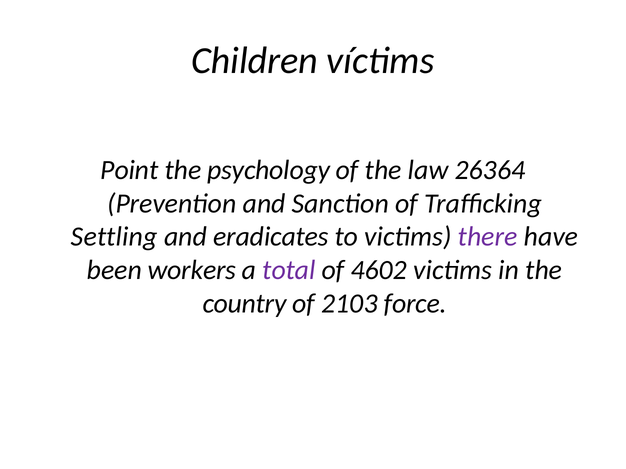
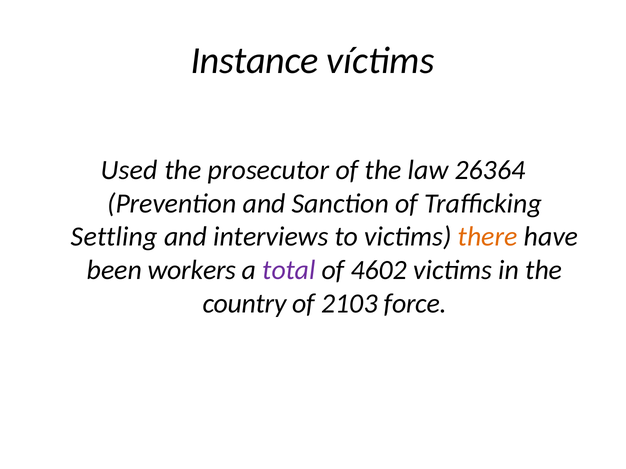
Children: Children -> Instance (255, 61)
Point: Point -> Used (129, 170)
psychology: psychology -> prosecutor (269, 170)
eradicates: eradicates -> interviews (271, 237)
there colour: purple -> orange (488, 237)
